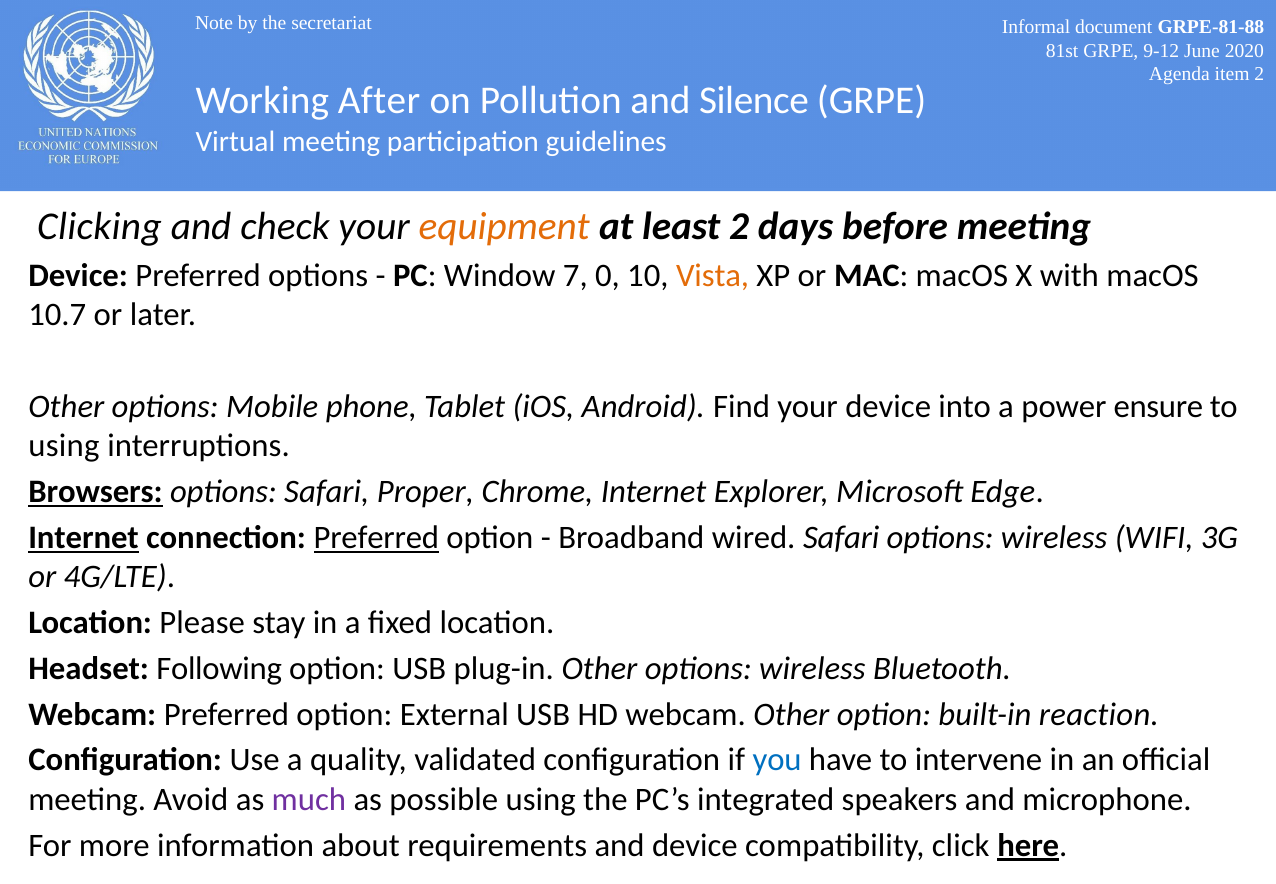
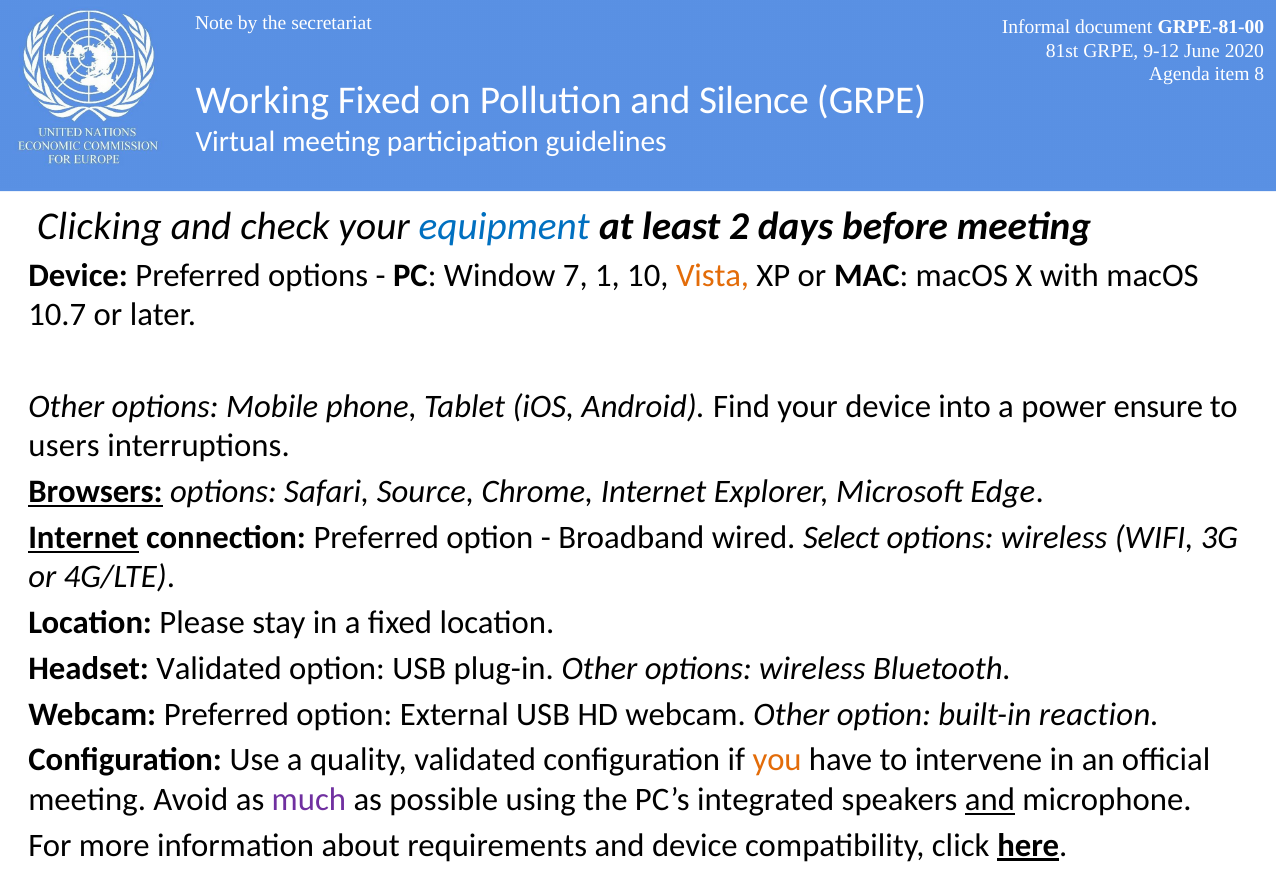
GRPE-81-88: GRPE-81-88 -> GRPE-81-00 (1211, 27)
item 2: 2 -> 8 (1259, 74)
Working After: After -> Fixed (379, 101)
equipment colour: orange -> blue (504, 226)
0: 0 -> 1 (607, 275)
using: using -> users (64, 445)
Proper: Proper -> Source (425, 491)
Preferred underline: present -> none (376, 537)
wired Safari: Safari -> Select (841, 537)
Headset Following: Following -> Validated (219, 668)
you colour: blue -> orange (777, 760)
and underline: none -> present (990, 799)
